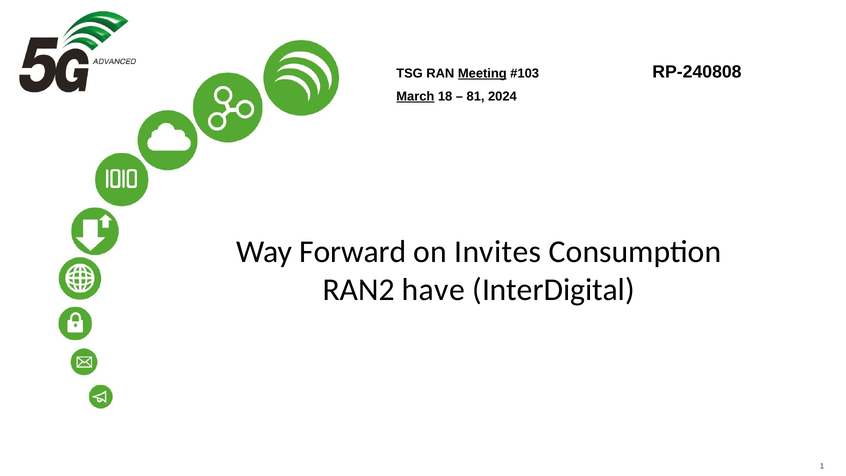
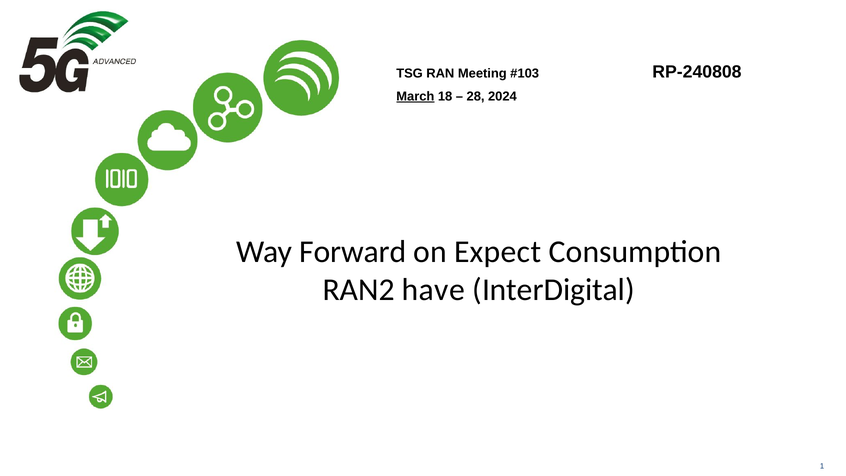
Meeting underline: present -> none (482, 74)
81: 81 -> 28 (476, 96)
Invites: Invites -> Expect (498, 252)
